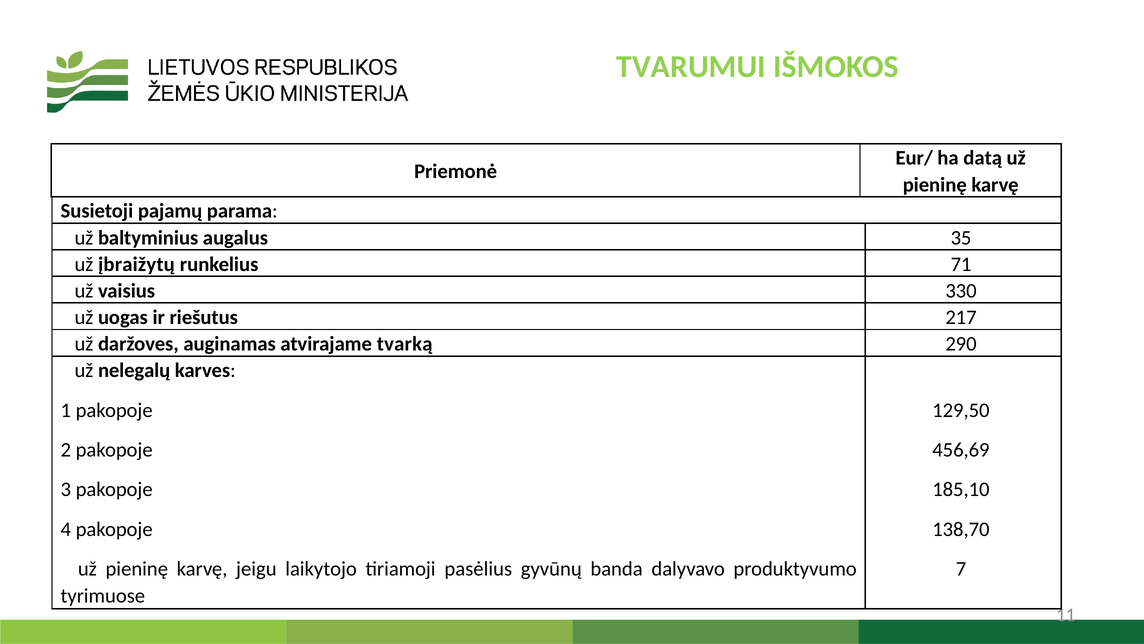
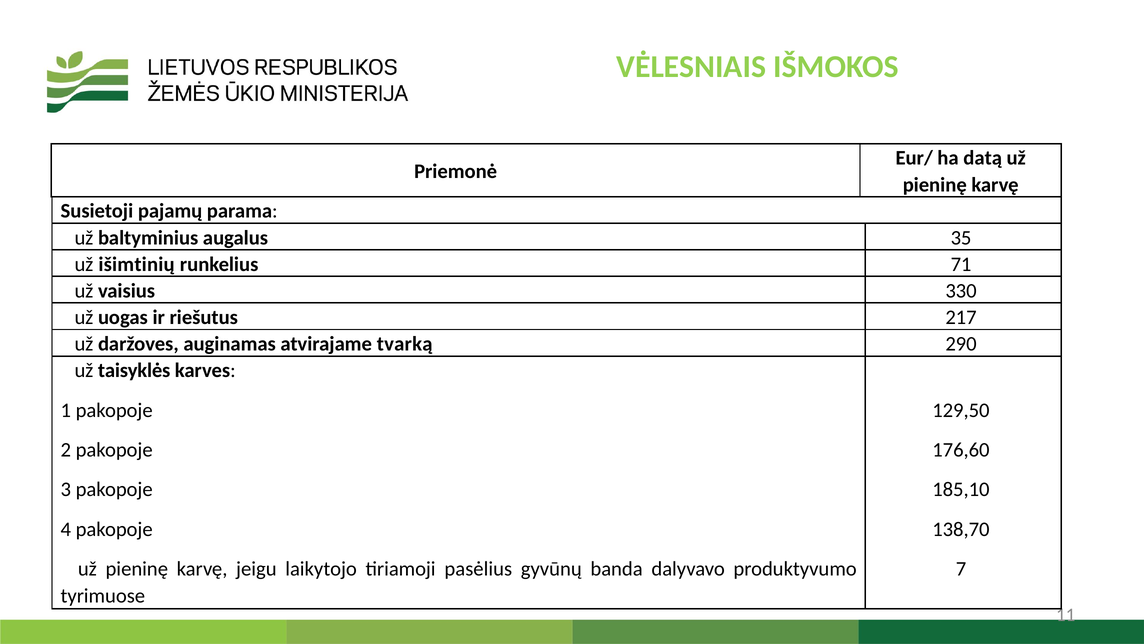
TVARUMUI: TVARUMUI -> VĖLESNIAIS (691, 67)
įbraižytų: įbraižytų -> išimtinių (137, 264)
nelegalų: nelegalų -> taisyklės (134, 370)
456,69: 456,69 -> 176,60 (961, 450)
